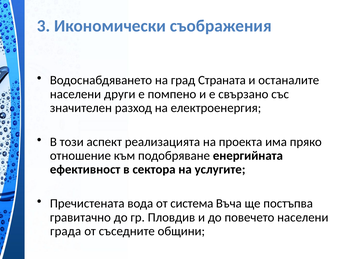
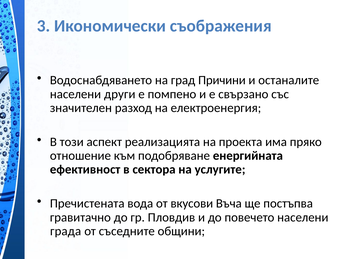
Страната: Страната -> Причини (222, 80)
система: система -> вкусови (192, 203)
